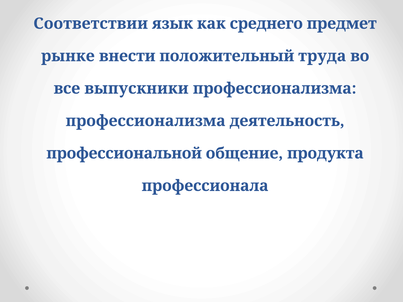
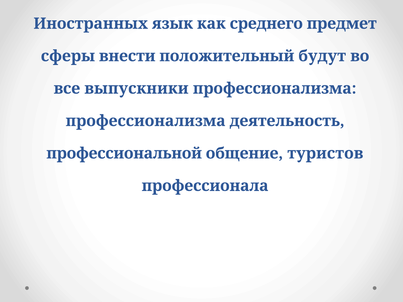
Соответствии: Соответствии -> Иностранных (91, 24)
рынке: рынке -> сферы (68, 56)
труда: труда -> будут (322, 56)
продукта: продукта -> туристов (325, 153)
